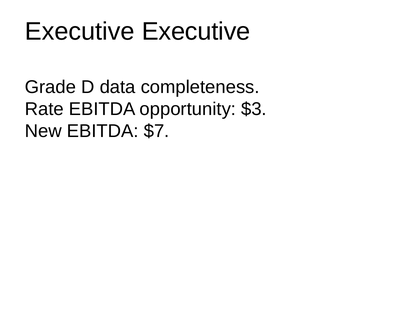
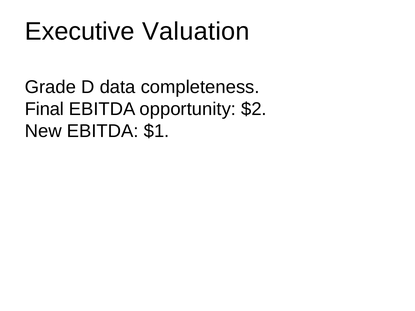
Executive Executive: Executive -> Valuation (196, 31)
Rate: Rate -> Final (44, 109)
$3: $3 -> $2 (254, 109)
$7: $7 -> $1 (157, 131)
